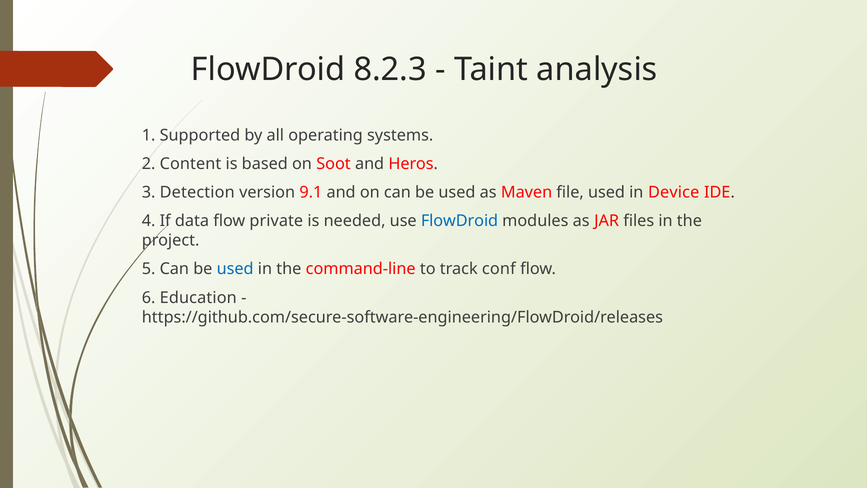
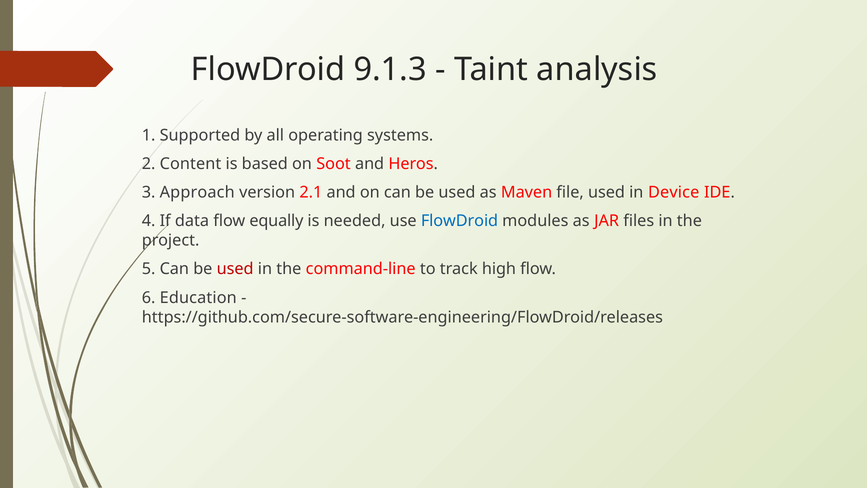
8.2.3: 8.2.3 -> 9.1.3 (390, 69)
Detection: Detection -> Approach (197, 192)
9.1: 9.1 -> 2.1 (311, 192)
private: private -> equally (276, 221)
used colour: blue -> red (235, 269)
conf: conf -> high (499, 269)
